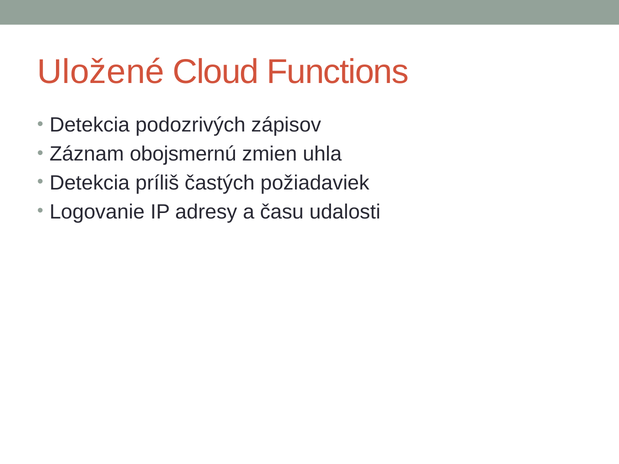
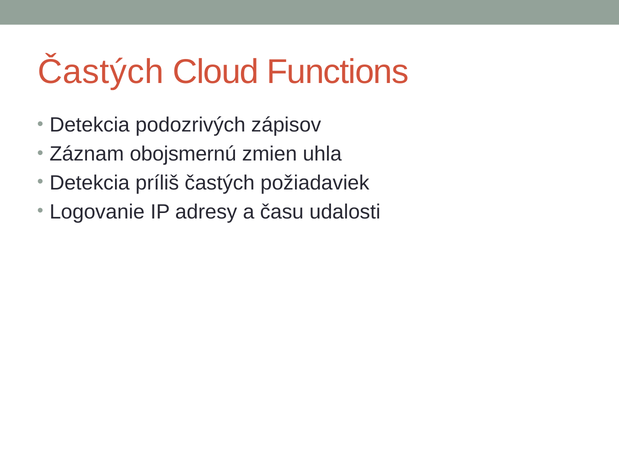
Uložené: Uložené -> Častých (101, 72)
